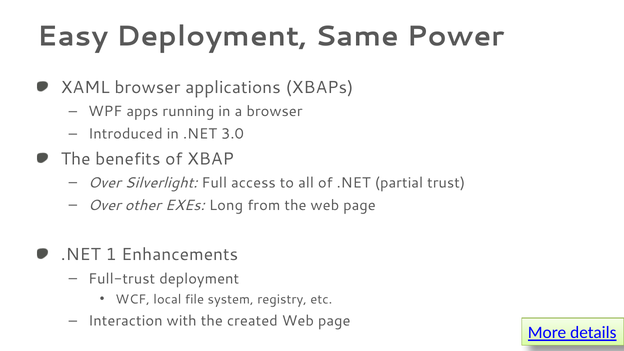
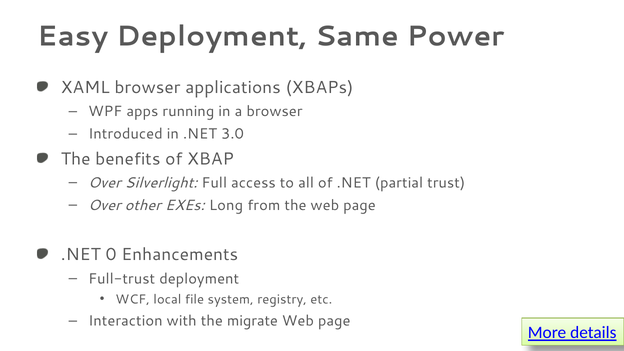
1: 1 -> 0 (111, 255)
created: created -> migrate (252, 321)
